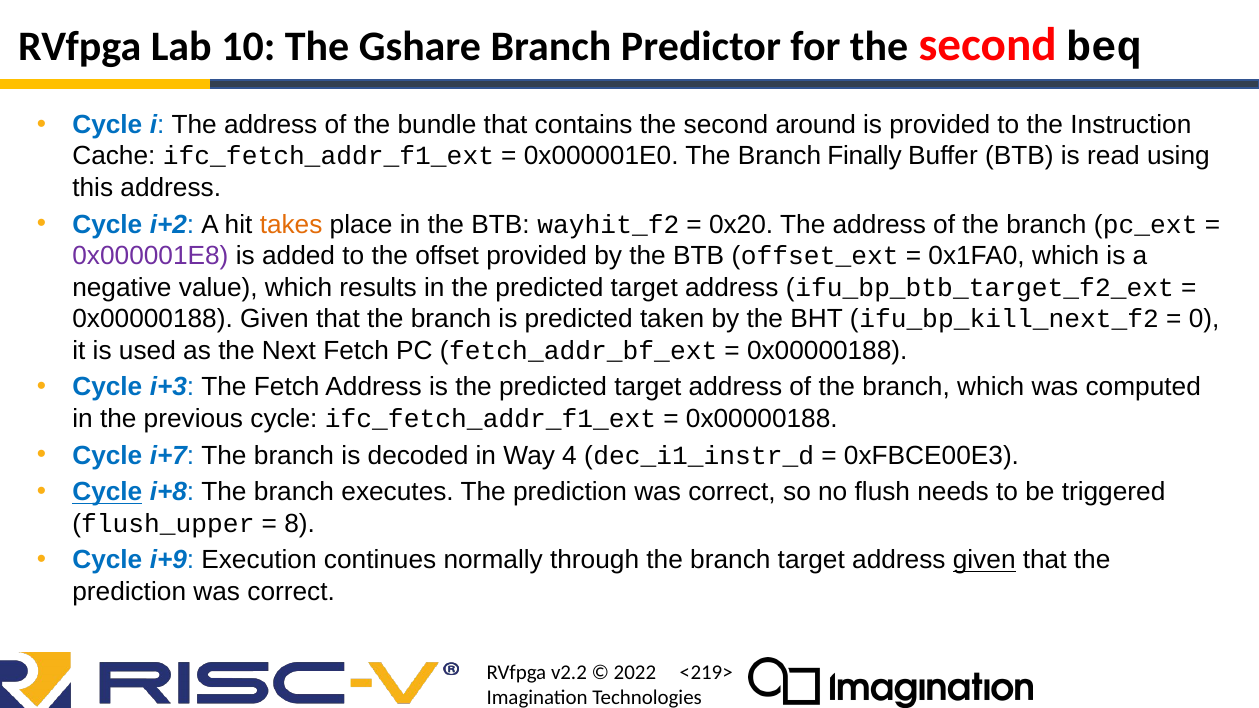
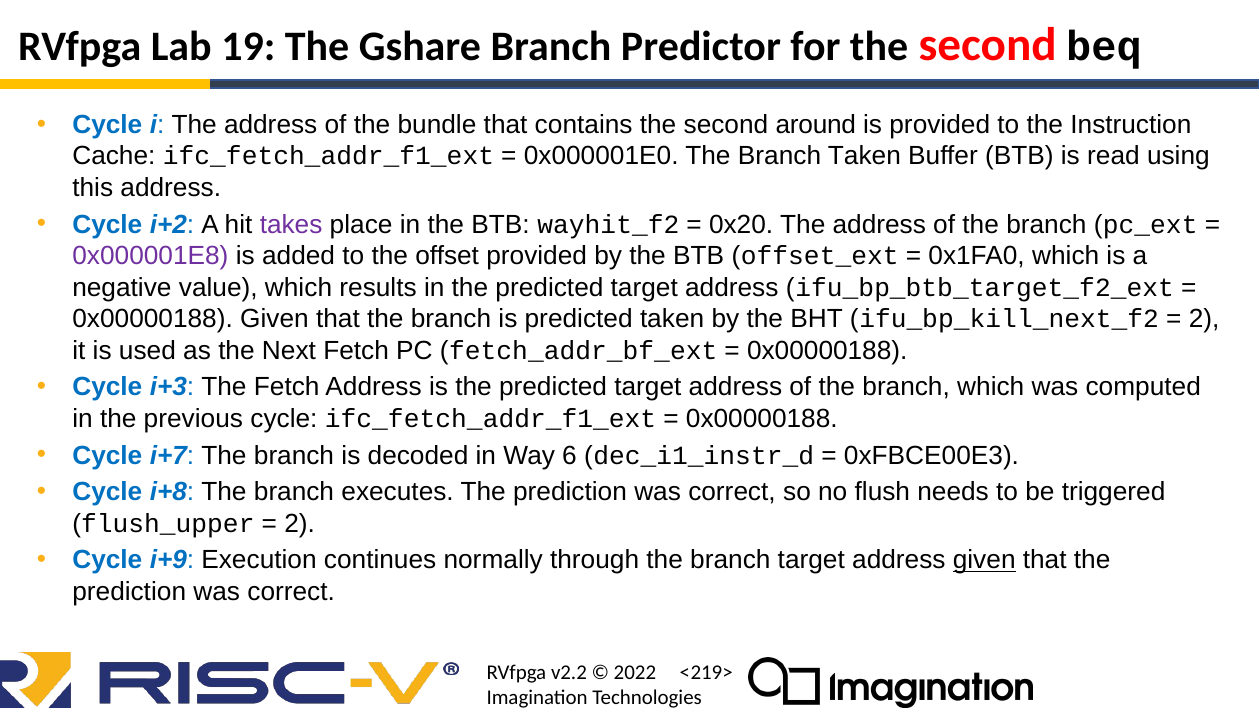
10: 10 -> 19 (248, 46)
Branch Finally: Finally -> Taken (864, 156)
takes colour: orange -> purple (291, 225)
0: 0 -> 2 (1204, 319)
4: 4 -> 6 (570, 455)
Cycle underline: present -> none (107, 492)
8: 8 -> 2 (300, 524)
